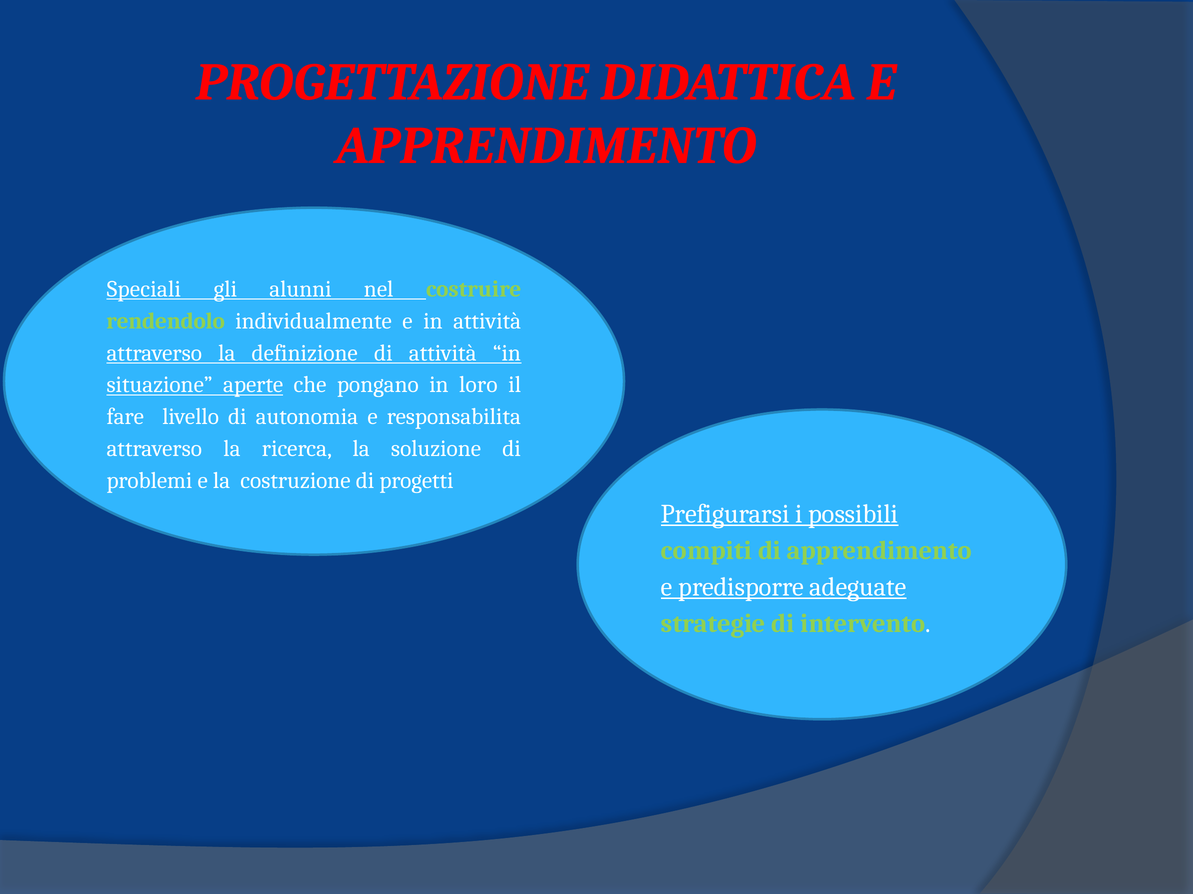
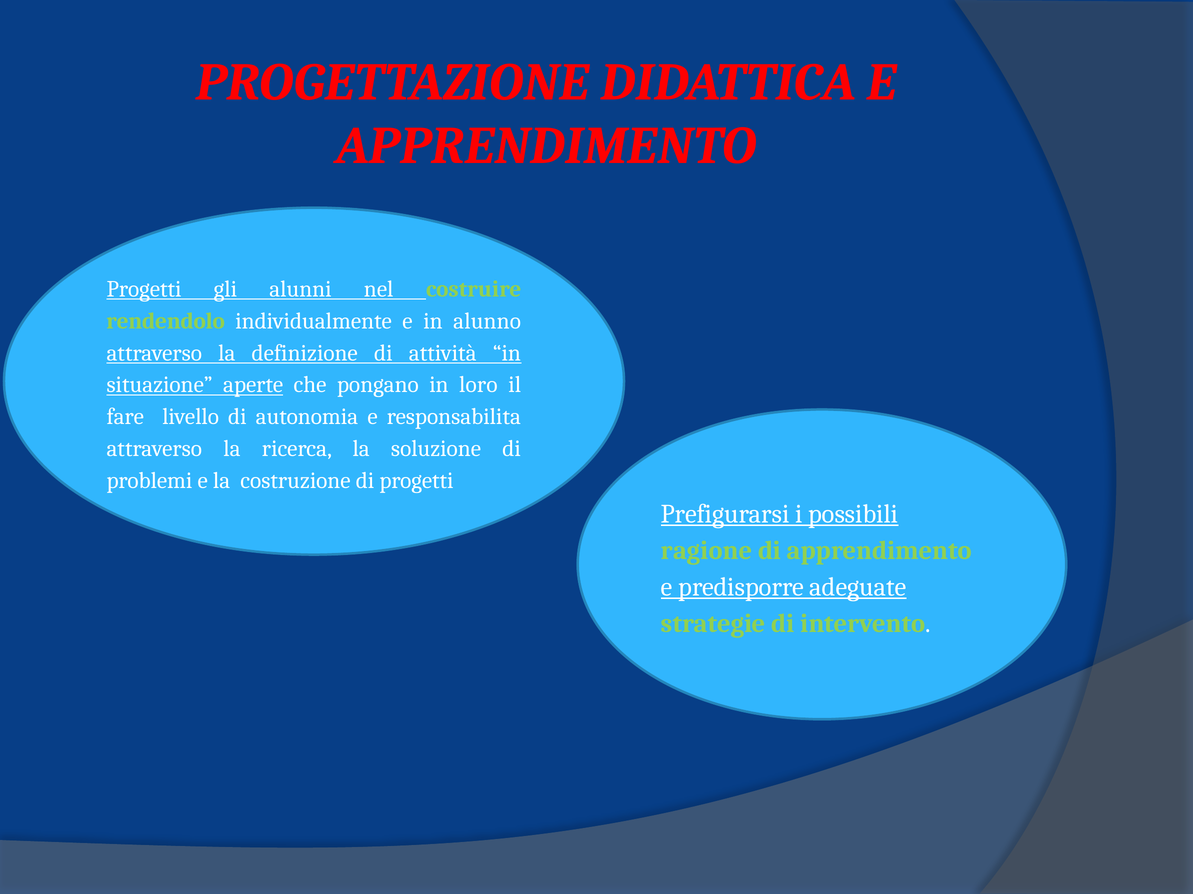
Speciali: Speciali -> Progetti (144, 289)
in attività: attività -> alunno (487, 321)
compiti: compiti -> ragione (707, 551)
